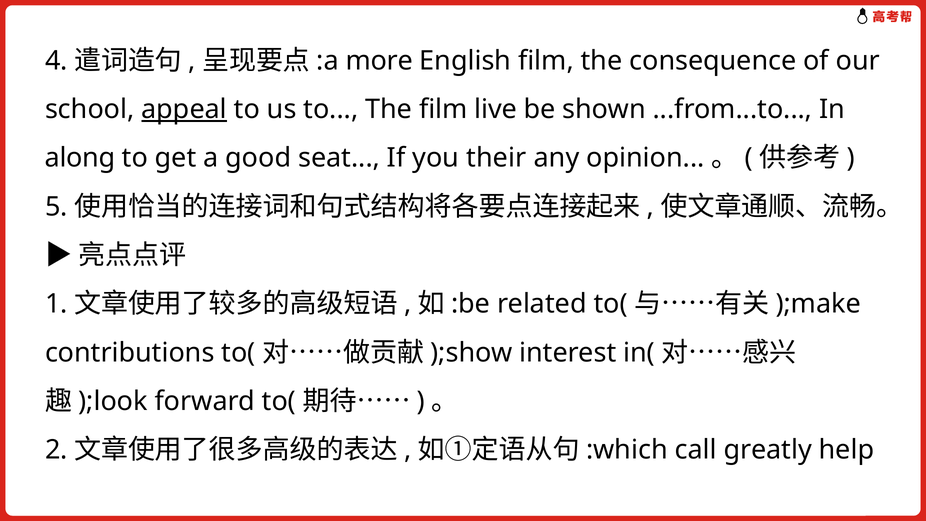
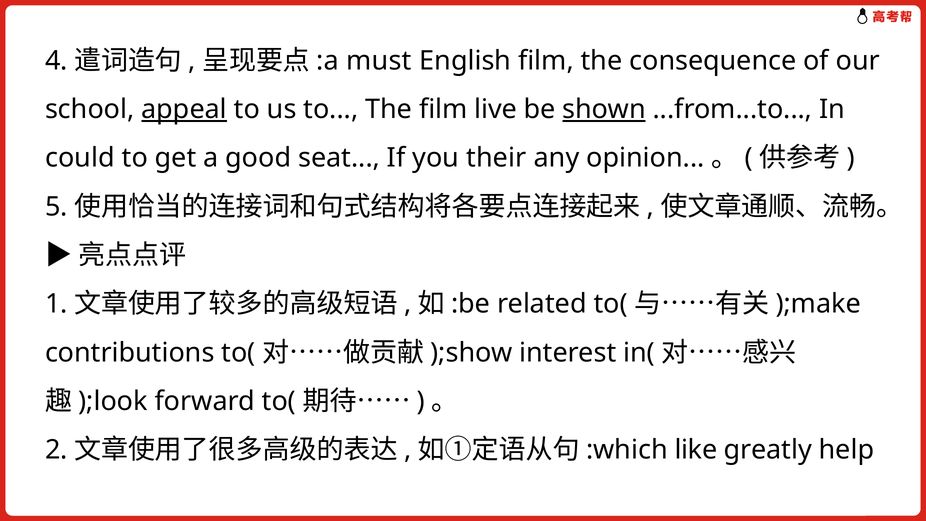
more: more -> must (379, 61)
shown underline: none -> present (604, 109)
along: along -> could (80, 158)
call: call -> like (696, 450)
